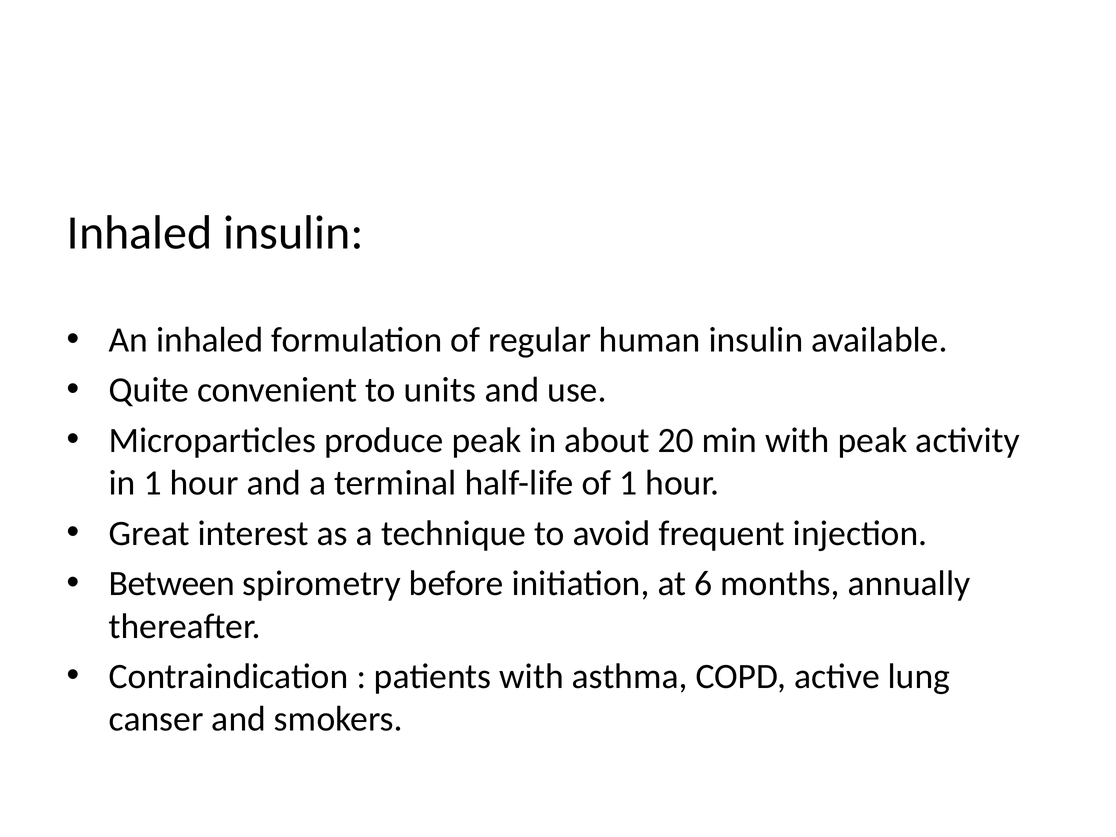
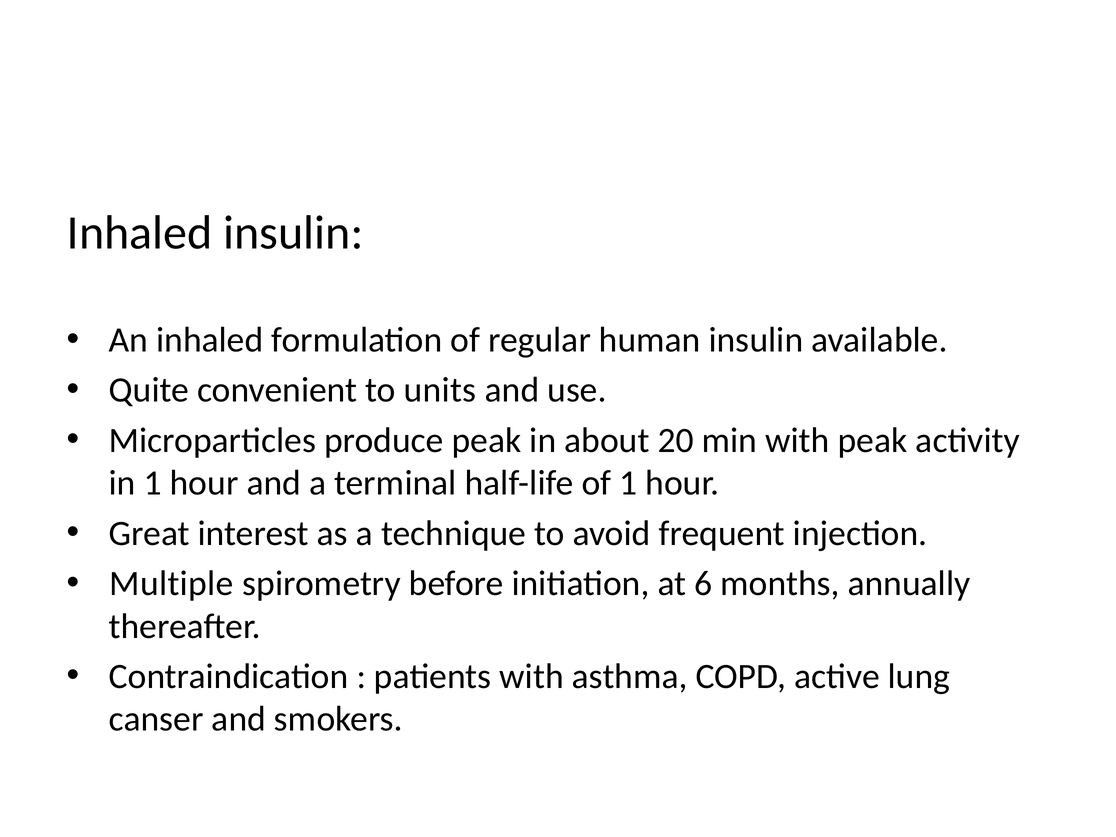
Between: Between -> Multiple (171, 584)
